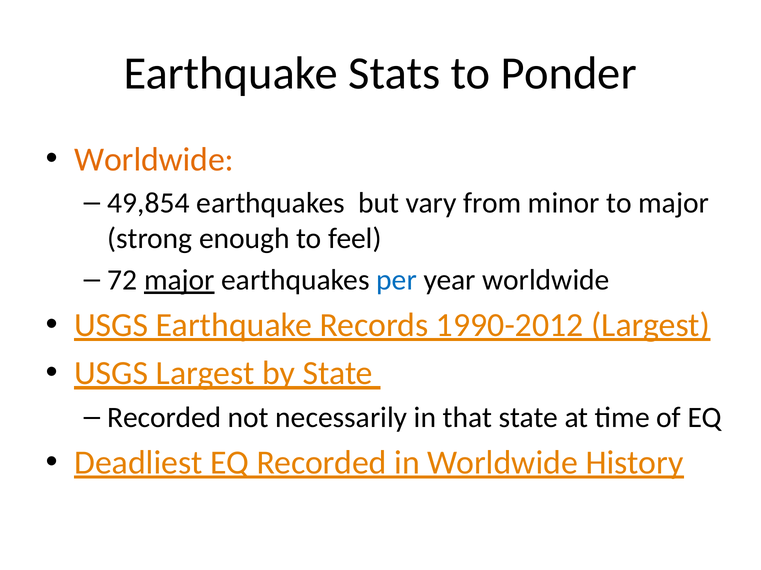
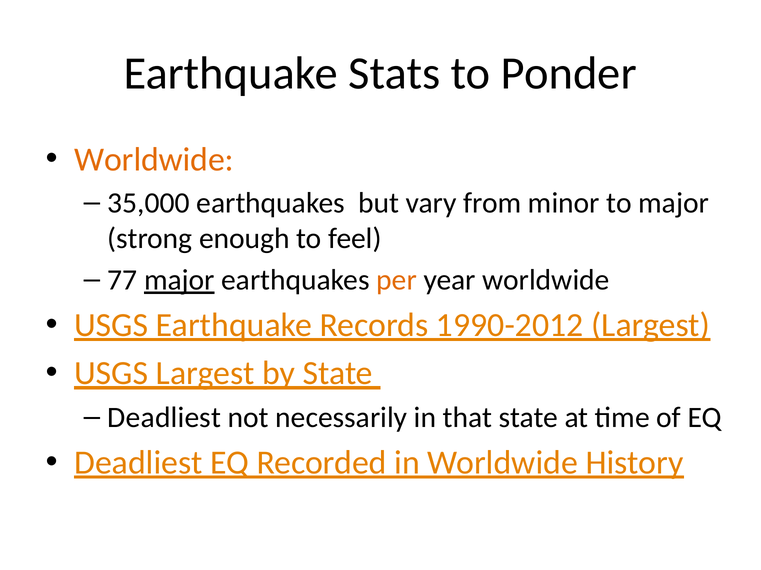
49,854: 49,854 -> 35,000 (149, 203)
72: 72 -> 77 (122, 280)
per colour: blue -> orange (397, 280)
Recorded: Recorded -> Deadliest (164, 418)
